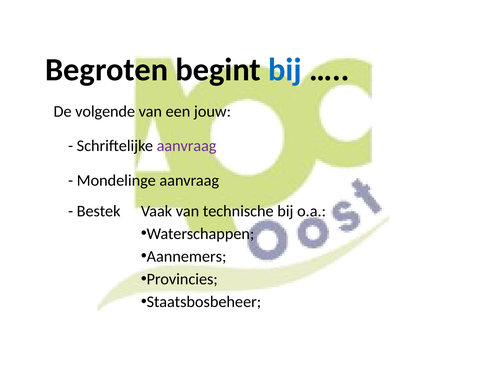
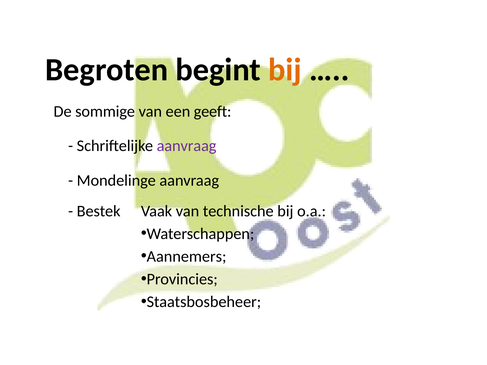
bij colour: blue -> orange (285, 70)
volgende: volgende -> sommige (105, 112)
jouw: jouw -> geeft (213, 112)
